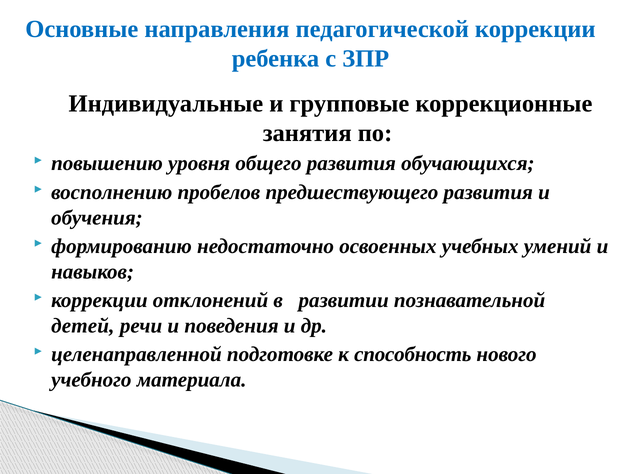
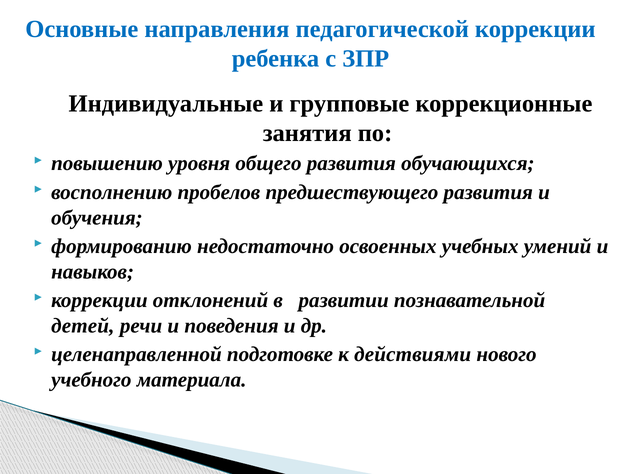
способность: способность -> действиями (413, 354)
